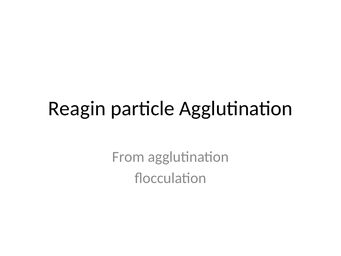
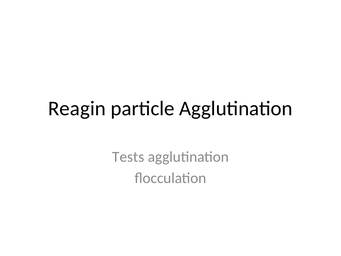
From: From -> Tests (128, 157)
